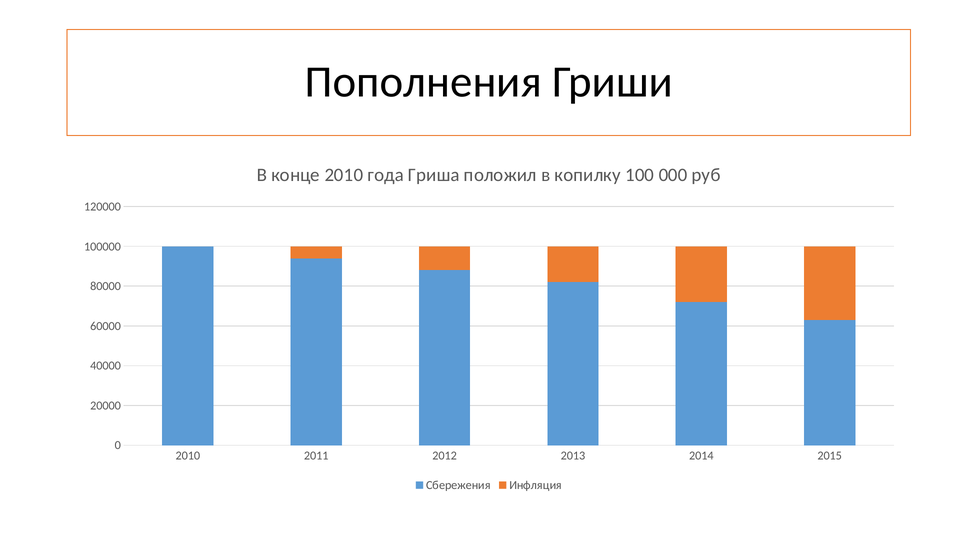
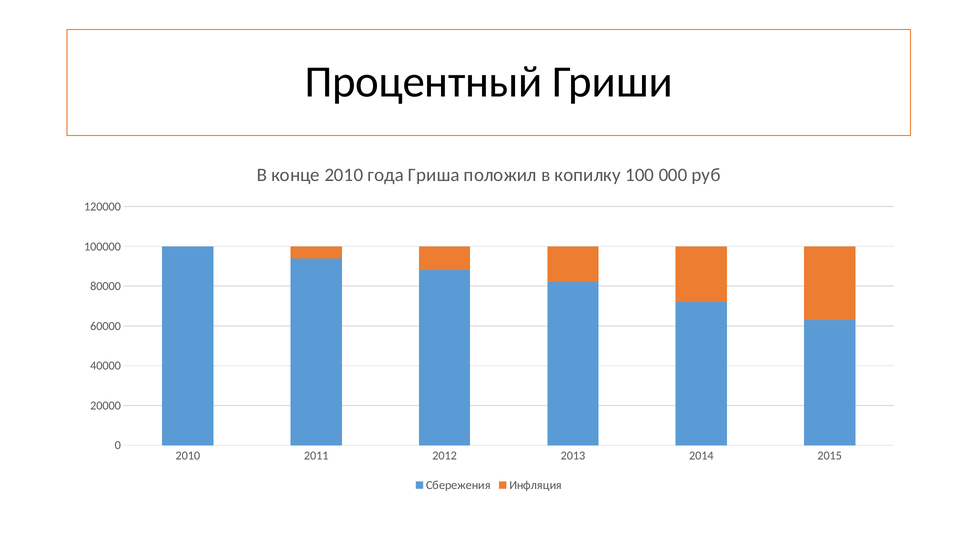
Пополнения: Пополнения -> Процентный (424, 82)
